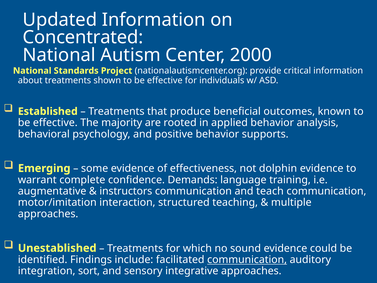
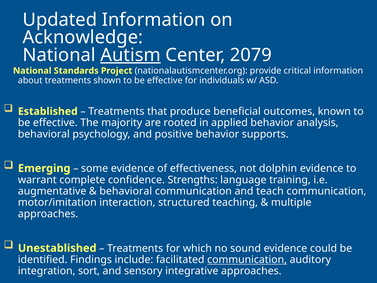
Concentrated: Concentrated -> Acknowledge (83, 37)
Autism underline: none -> present (131, 55)
2000: 2000 -> 2079 (251, 55)
Demands: Demands -> Strengths (193, 180)
instructors: instructors -> behavioral (126, 191)
